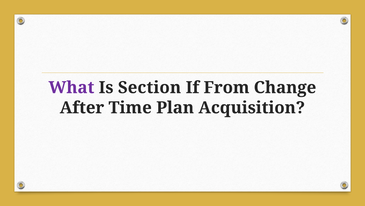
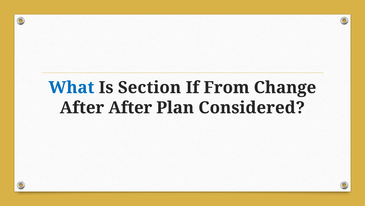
What colour: purple -> blue (71, 87)
After Time: Time -> After (130, 107)
Acquisition: Acquisition -> Considered (252, 107)
